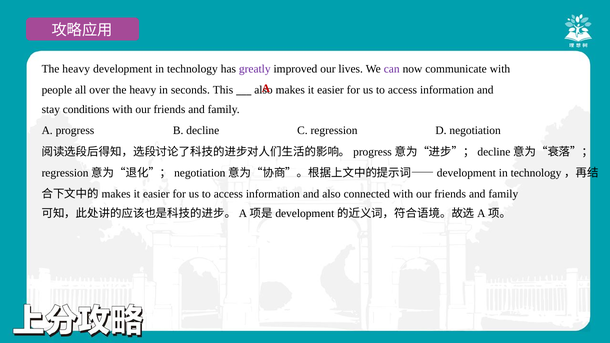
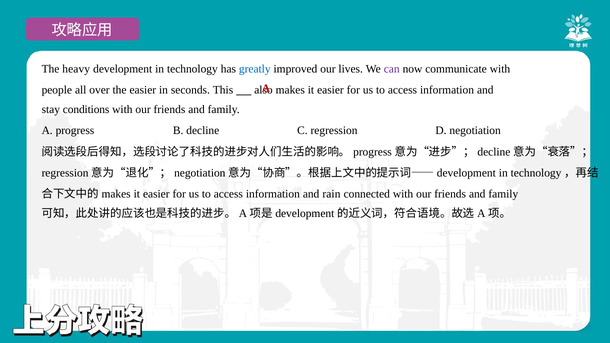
greatly colour: purple -> blue (255, 69)
over the heavy: heavy -> easier (143, 90)
and also: also -> rain (331, 194)
